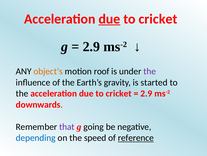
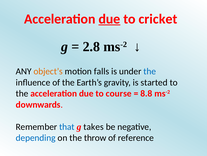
2.9: 2.9 -> 2.8 (91, 46)
roof: roof -> falls (102, 71)
the colour: purple -> blue (150, 71)
cricket: cricket -> course (119, 93)
2.9: 2.9 -> 8.8 (146, 93)
that colour: purple -> blue (67, 126)
going: going -> takes (94, 126)
speed: speed -> throw (95, 137)
reference underline: present -> none (136, 137)
